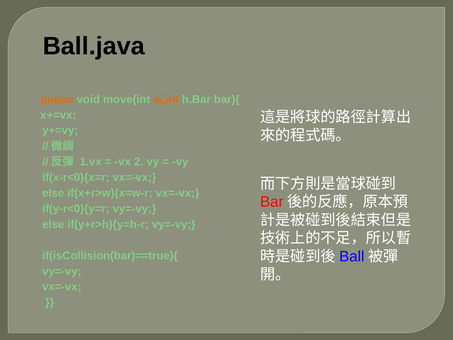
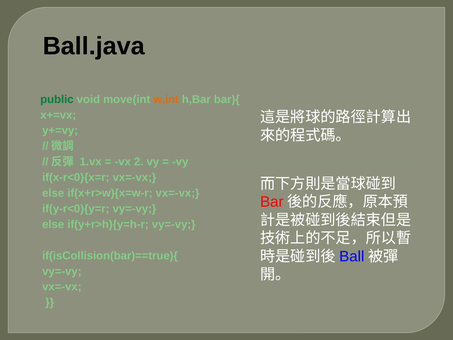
public colour: orange -> green (57, 99)
